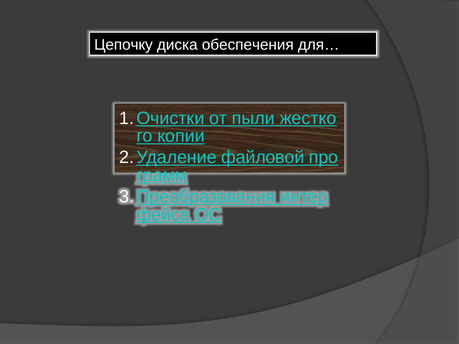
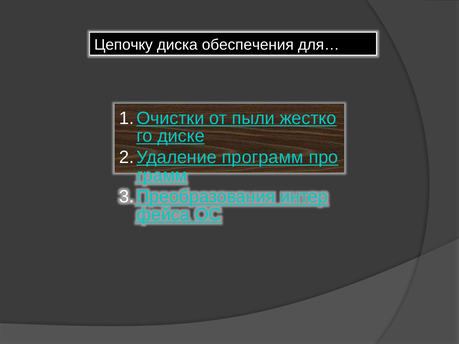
копии: копии -> диске (181, 136)
файловой: файловой -> программ (263, 157)
